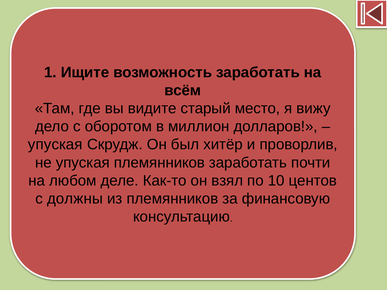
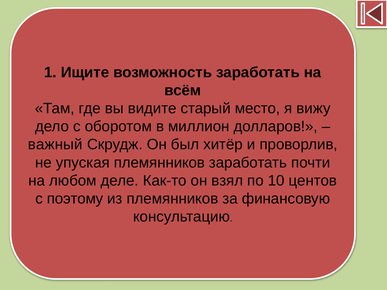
упуская: упуская -> важный (55, 145)
должны: должны -> поэтому (75, 199)
